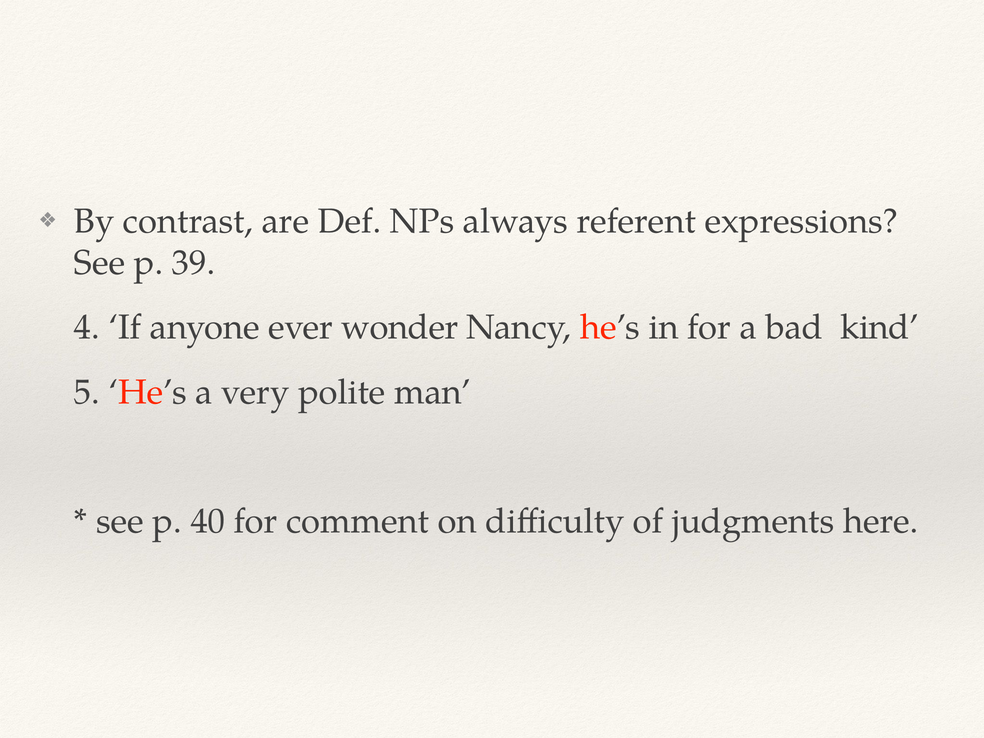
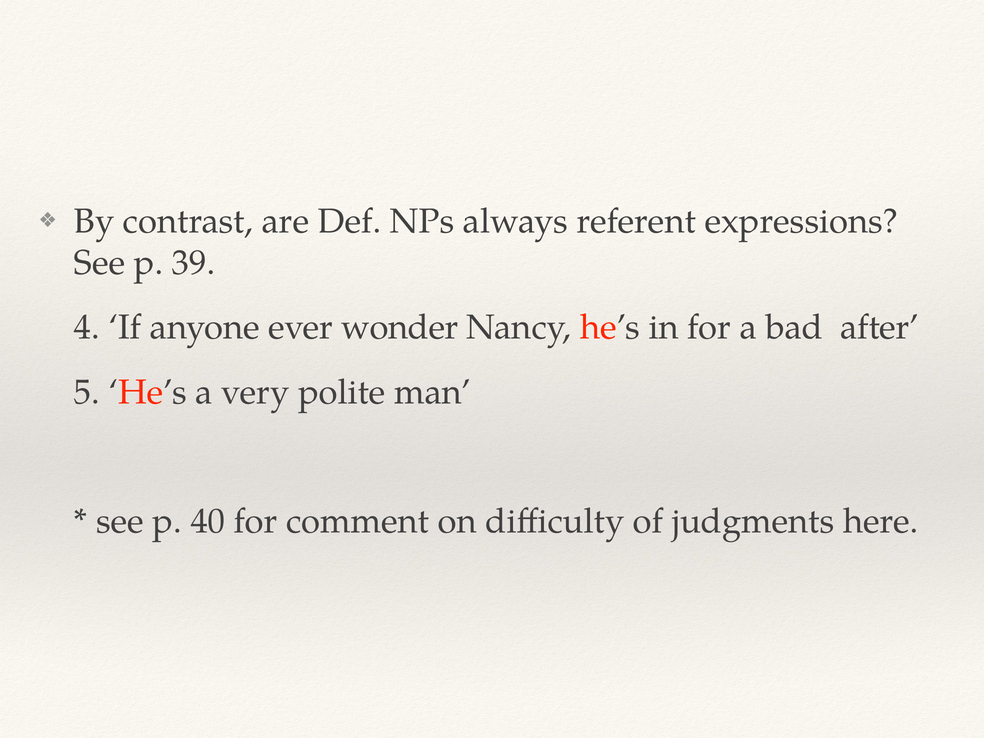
kind: kind -> after (880, 328)
